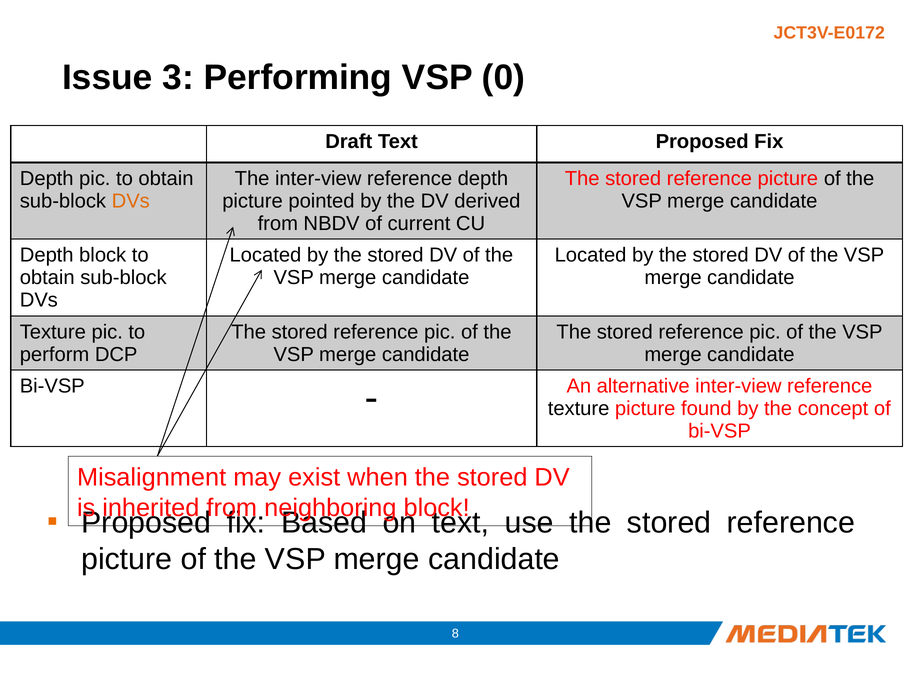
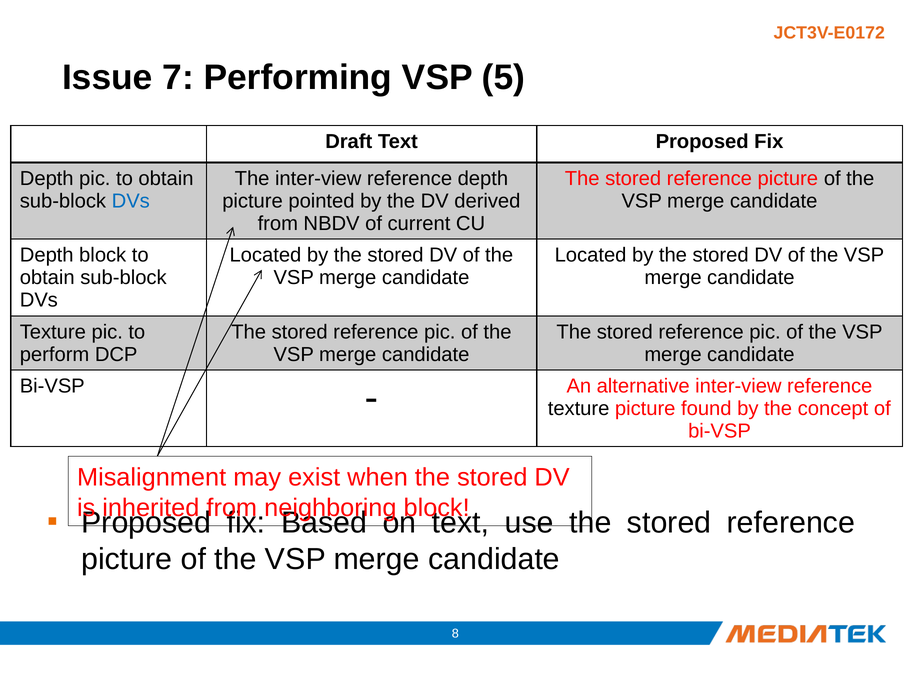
3: 3 -> 7 (178, 78)
0: 0 -> 5 (503, 78)
DVs colour: orange -> blue (131, 201)
